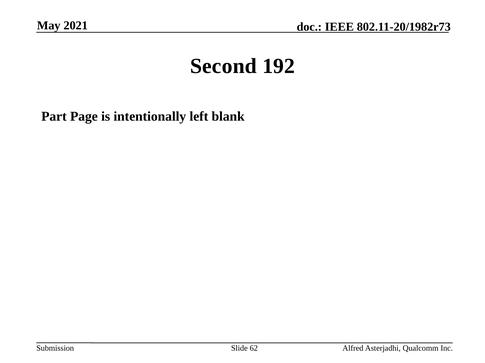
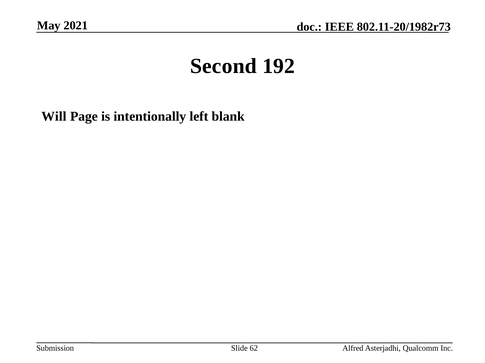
Part: Part -> Will (54, 117)
